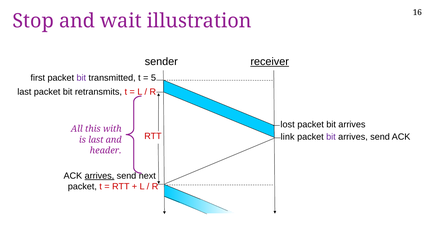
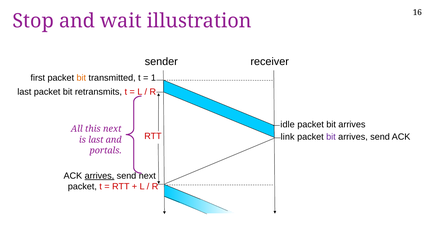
receiver underline: present -> none (270, 62)
bit colour: purple -> orange (81, 78)
5: 5 -> 1 (153, 78)
lost: lost -> idle (288, 124)
this with: with -> next (112, 129)
header: header -> portals (106, 151)
